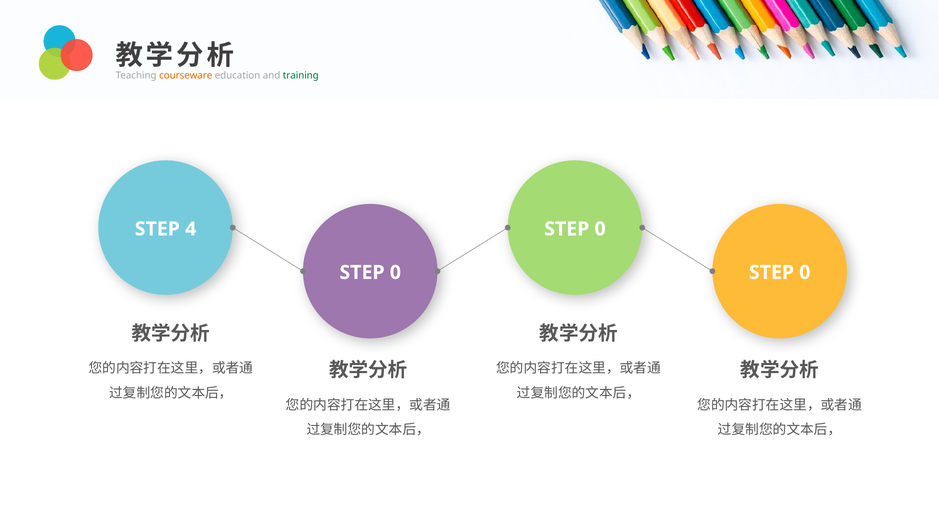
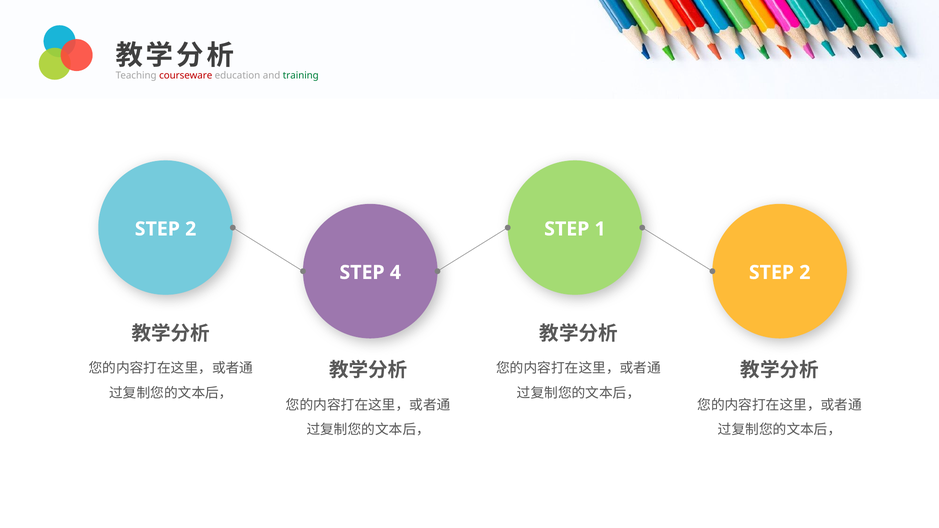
courseware colour: orange -> red (186, 75)
4: 4 -> 2 (191, 229)
0: 0 -> 1 (600, 229)
0: 0 -> 4 (395, 273)
0: 0 -> 2 (805, 273)
